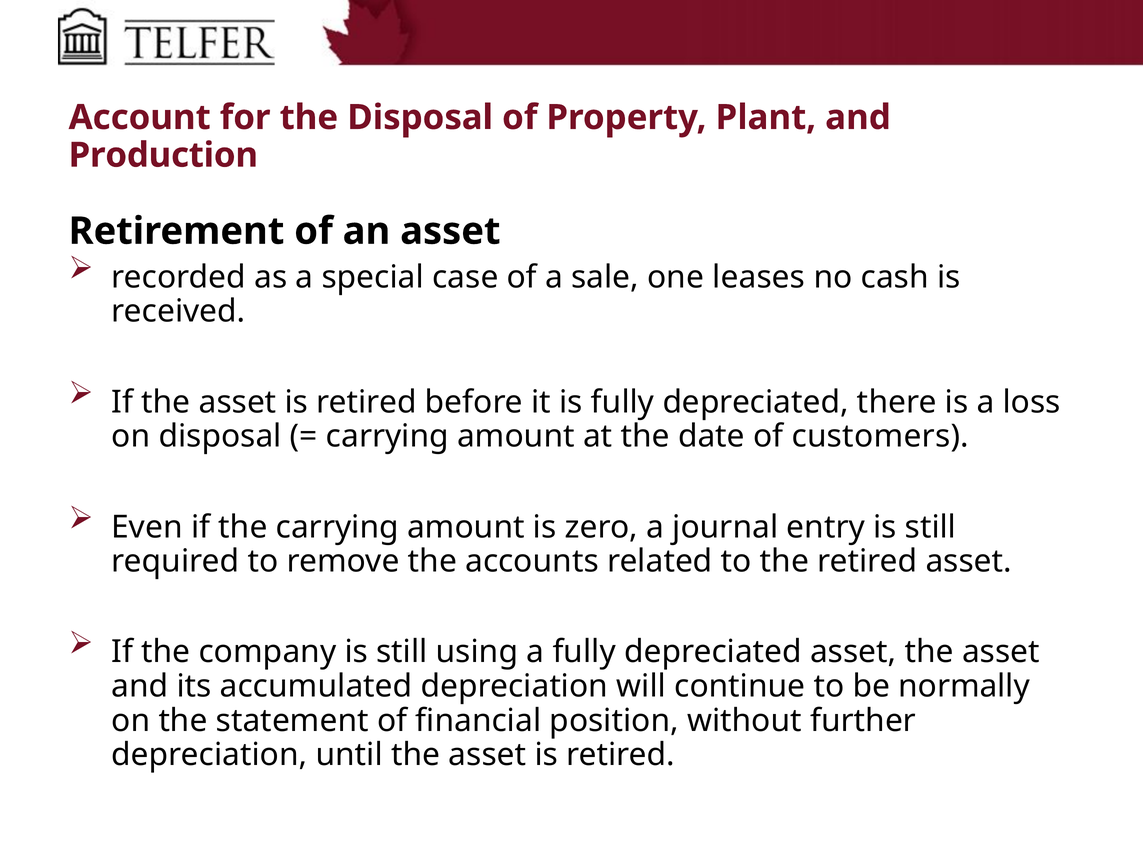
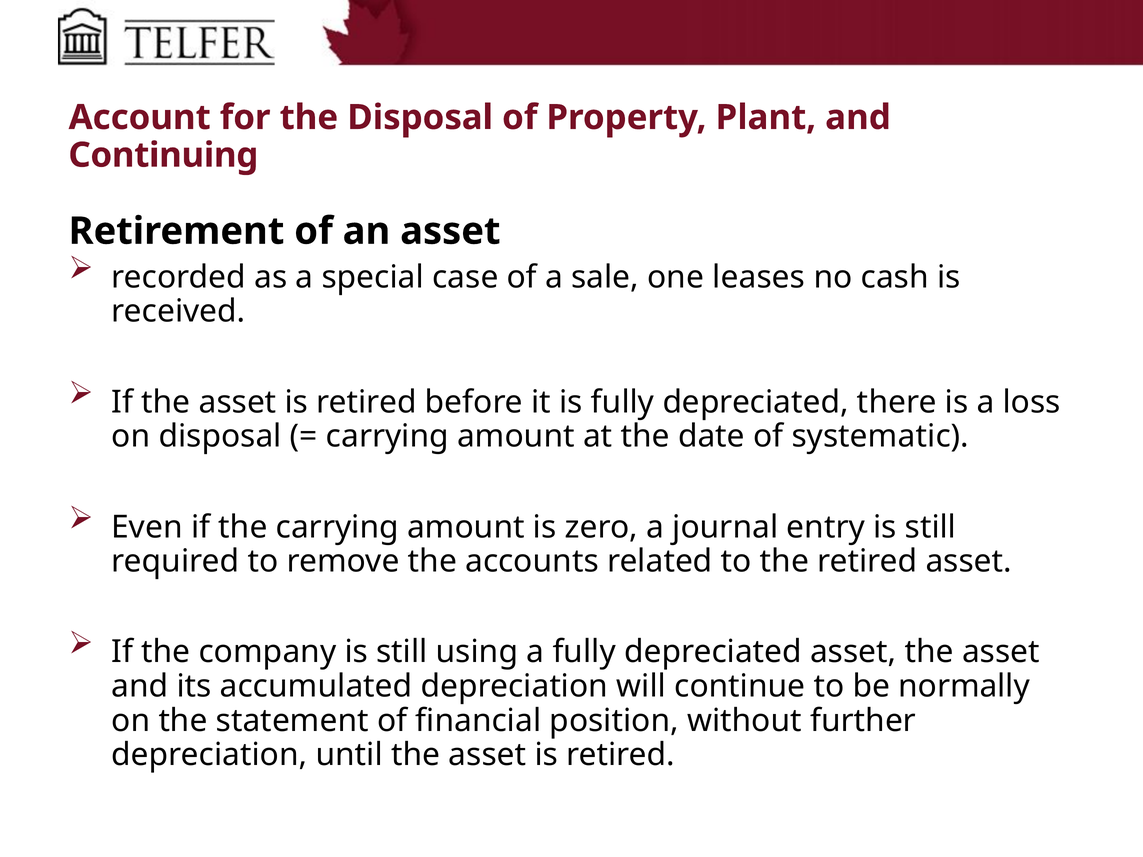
Production: Production -> Continuing (163, 155)
customers: customers -> systematic (880, 437)
